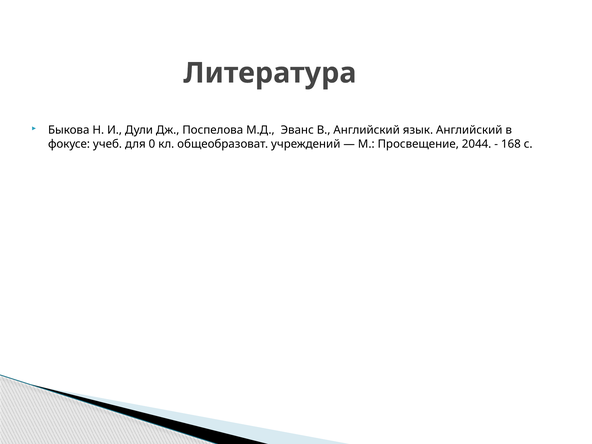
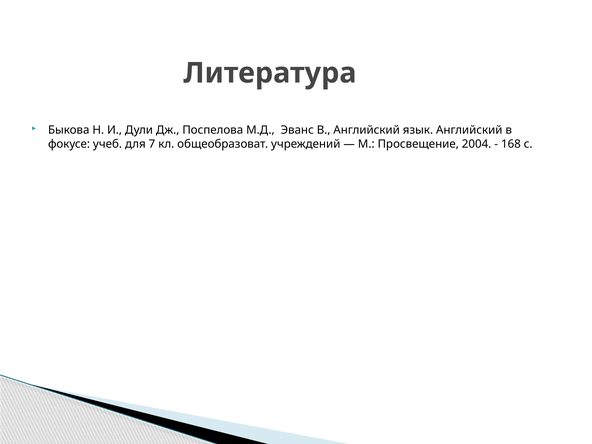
0: 0 -> 7 (152, 144)
2044: 2044 -> 2004 (477, 144)
